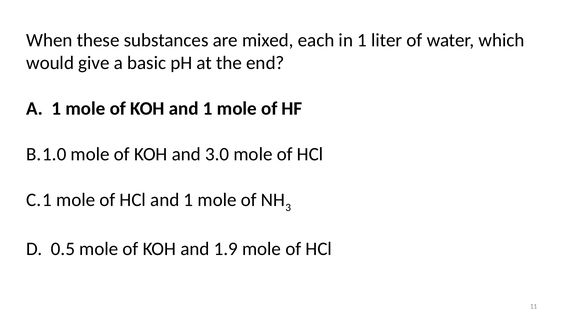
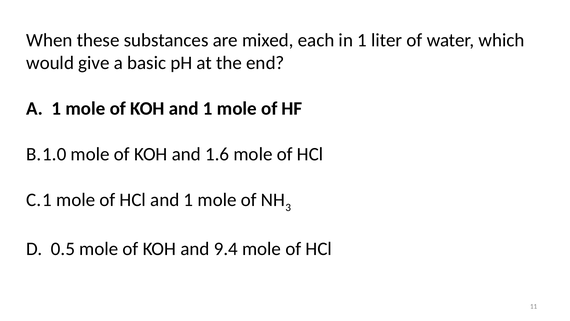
3.0: 3.0 -> 1.6 (217, 154)
1.9: 1.9 -> 9.4 (226, 249)
